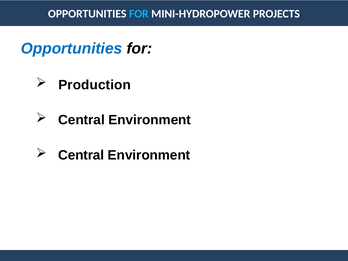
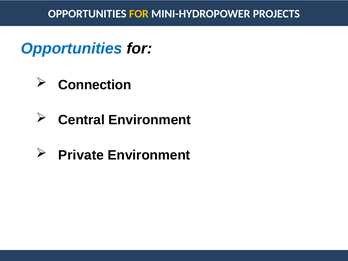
FOR colour: light blue -> yellow (139, 14)
Production: Production -> Connection (95, 85)
Central: Central -> Private (81, 155)
